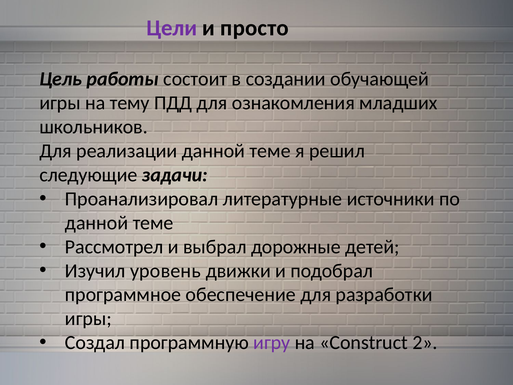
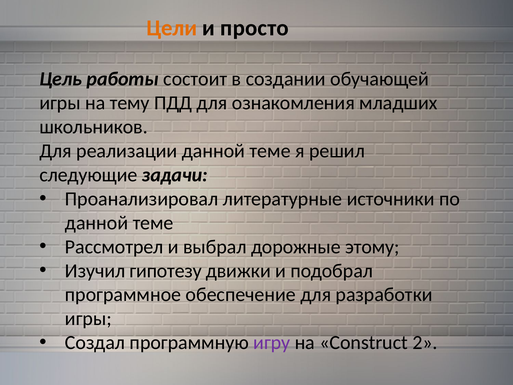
Цели colour: purple -> orange (172, 28)
детей: детей -> этому (372, 247)
уровень: уровень -> гипотезу (166, 271)
